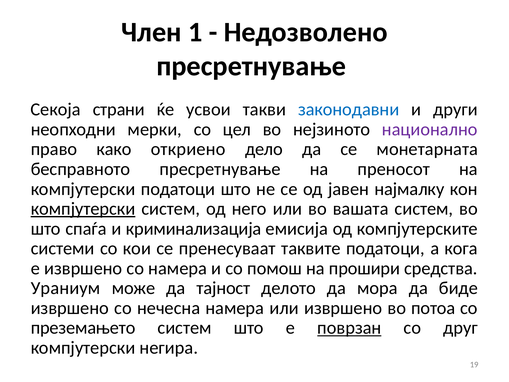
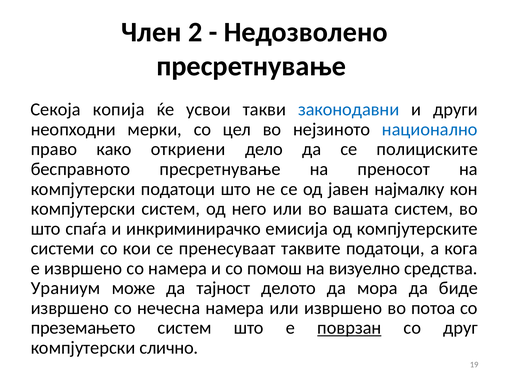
1: 1 -> 2 (195, 32)
страни: страни -> копија (119, 109)
национално colour: purple -> blue (430, 129)
откриено: откриено -> откриени (188, 149)
монетарната: монетарната -> полициските (427, 149)
компјутерски underline: present -> none (83, 209)
криминализација: криминализација -> инкриминирачко (194, 228)
прошири: прошири -> визуелно (364, 268)
негира: негира -> слично (169, 348)
